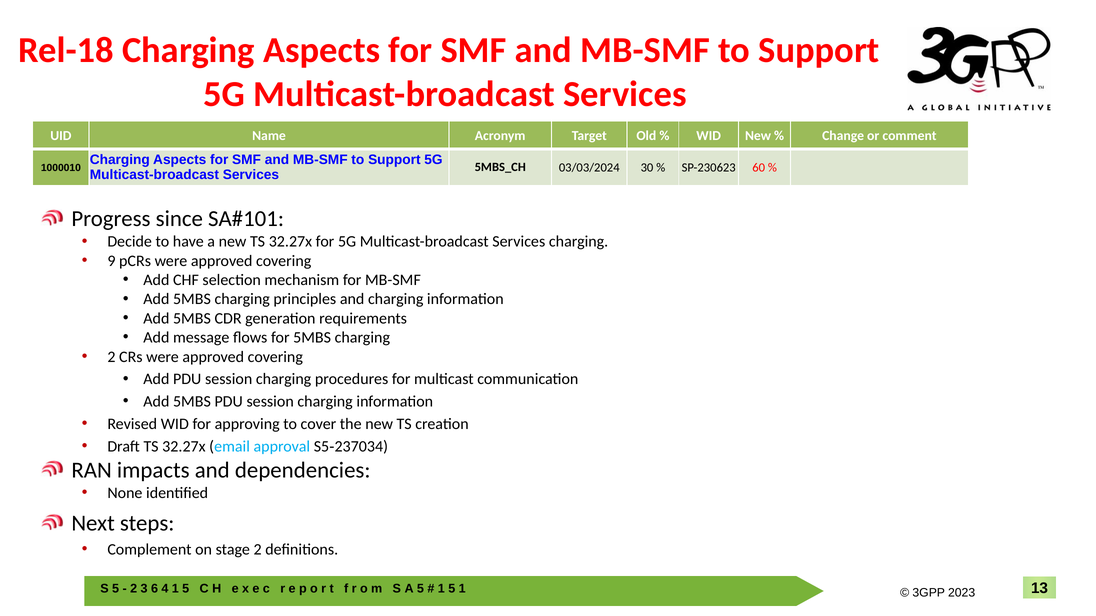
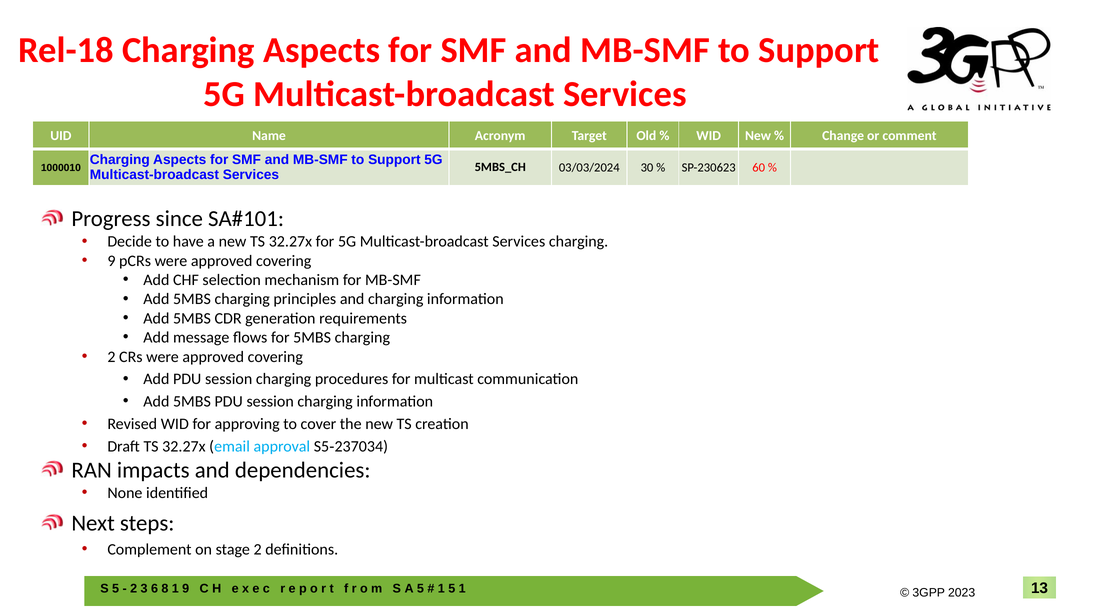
4: 4 -> 8 (165, 589)
5: 5 -> 9 (186, 589)
